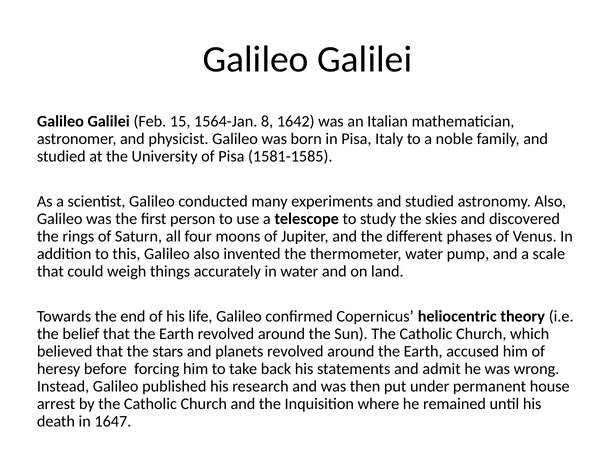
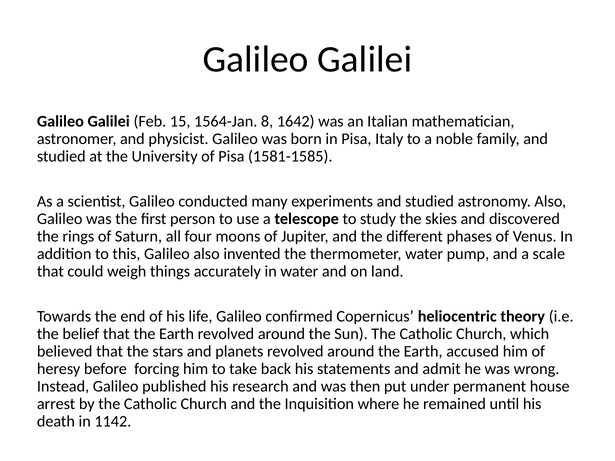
1647: 1647 -> 1142 (113, 422)
